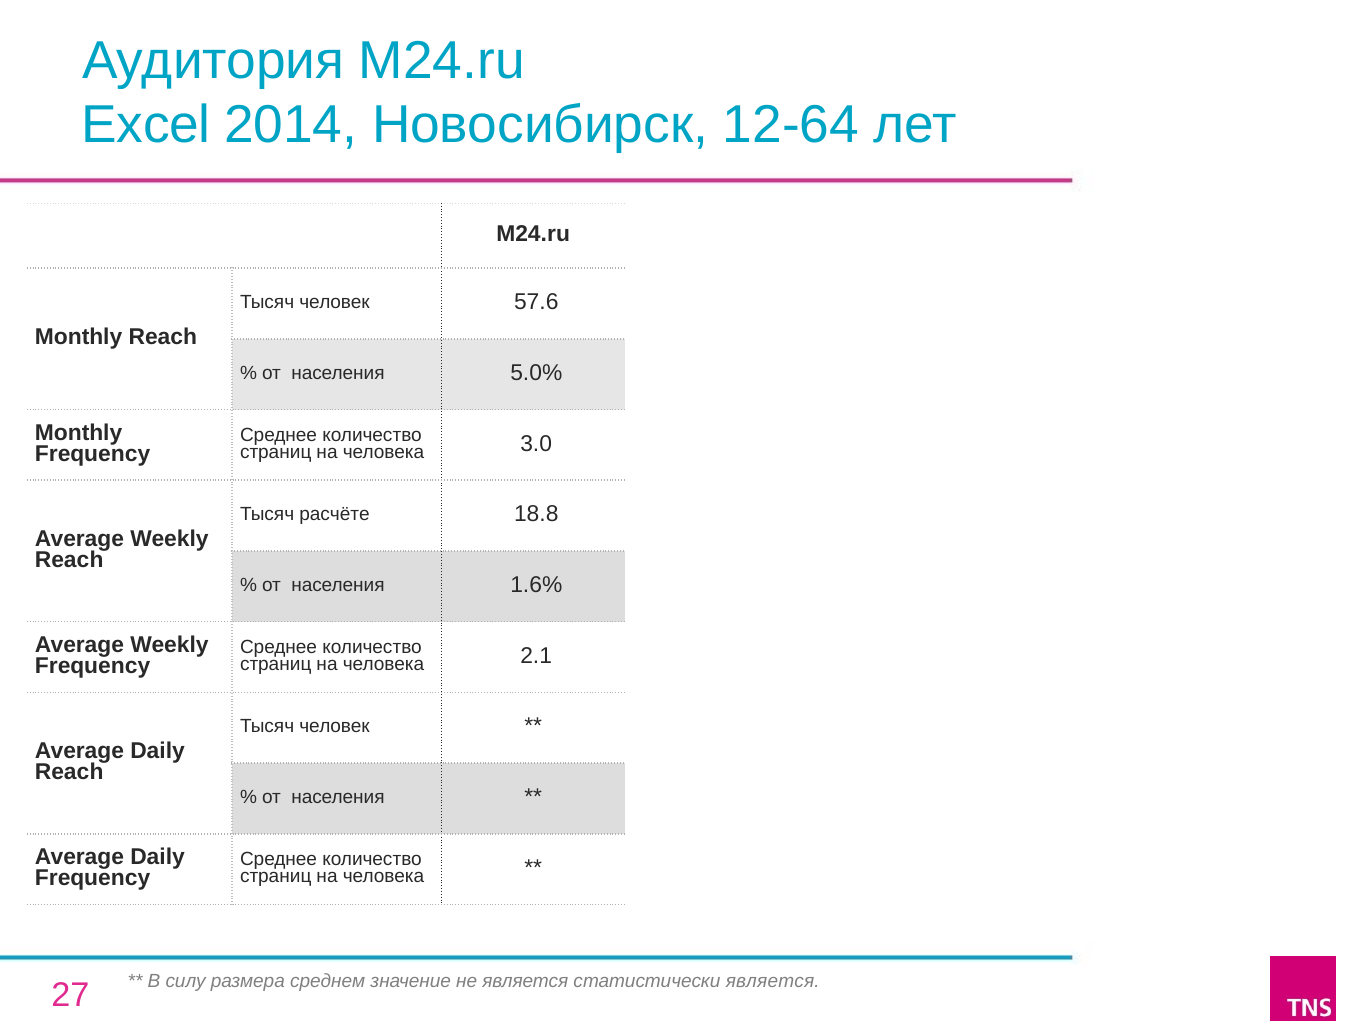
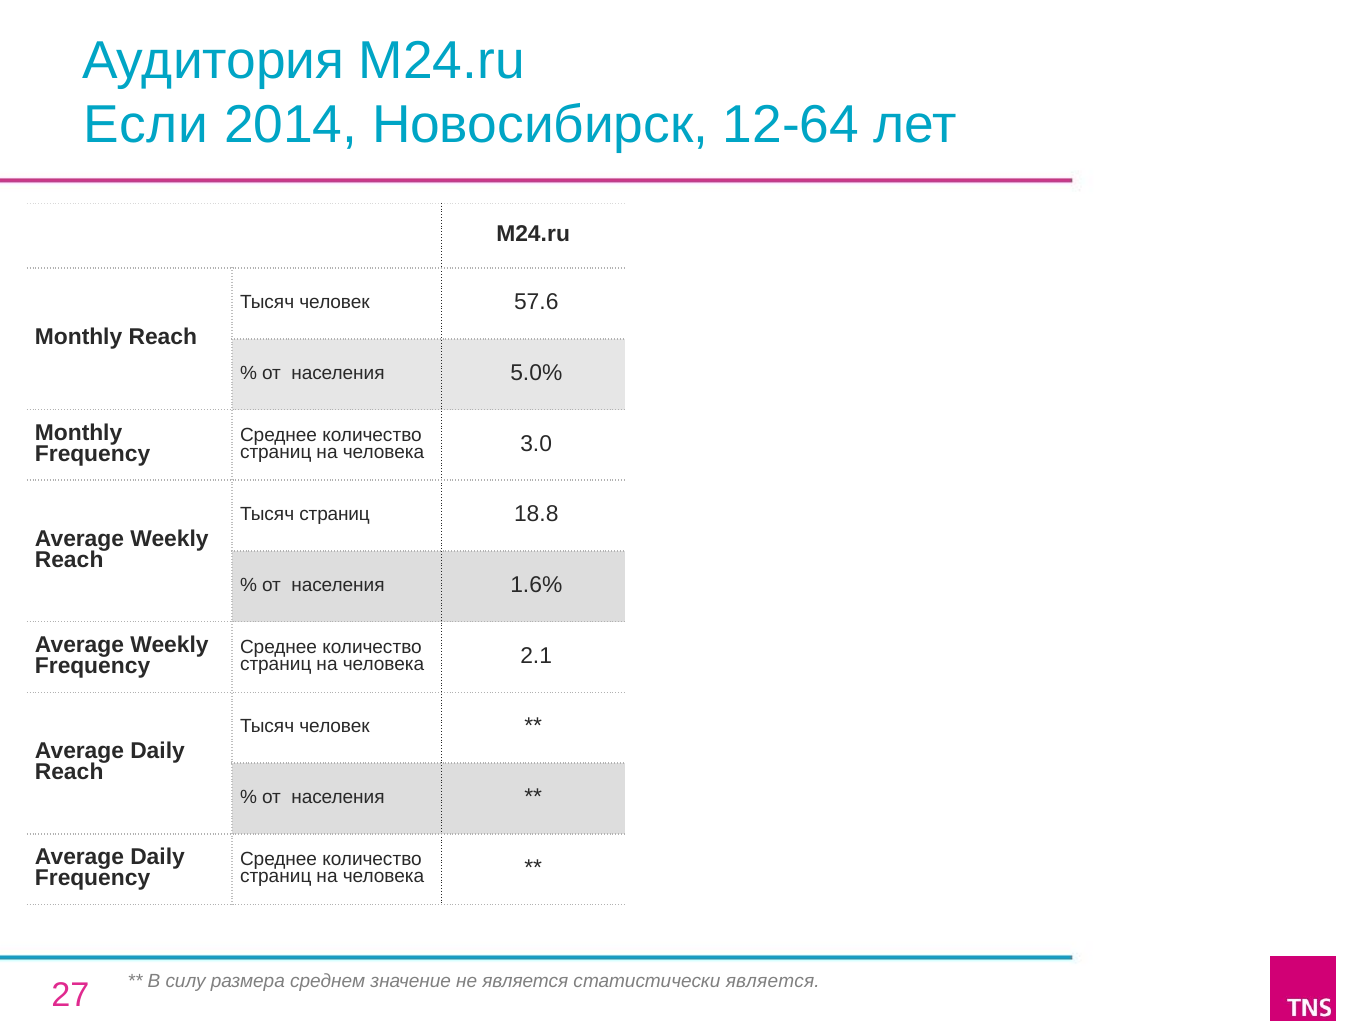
Excel: Excel -> Если (146, 125)
Тысяч расчёте: расчёте -> страниц (335, 515)
